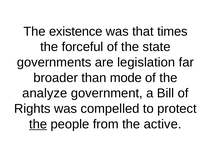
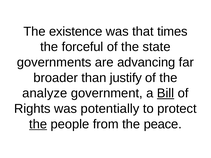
legislation: legislation -> advancing (146, 62)
mode: mode -> justify (126, 78)
Bill underline: none -> present (166, 93)
compelled: compelled -> potentially (110, 109)
active: active -> peace (163, 124)
